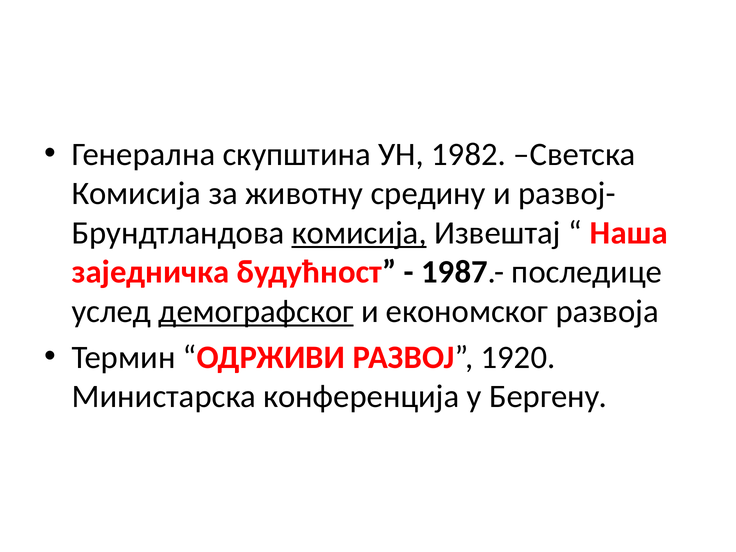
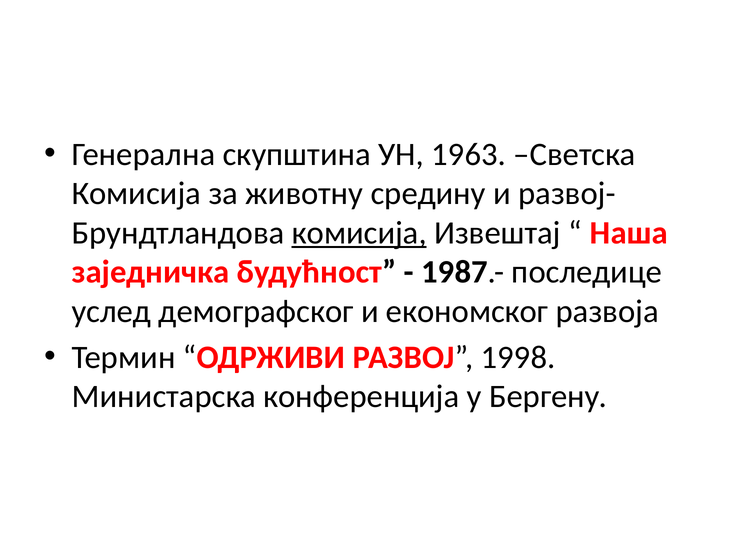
1982: 1982 -> 1963 (469, 154)
демографског underline: present -> none (256, 311)
1920: 1920 -> 1998 (518, 357)
